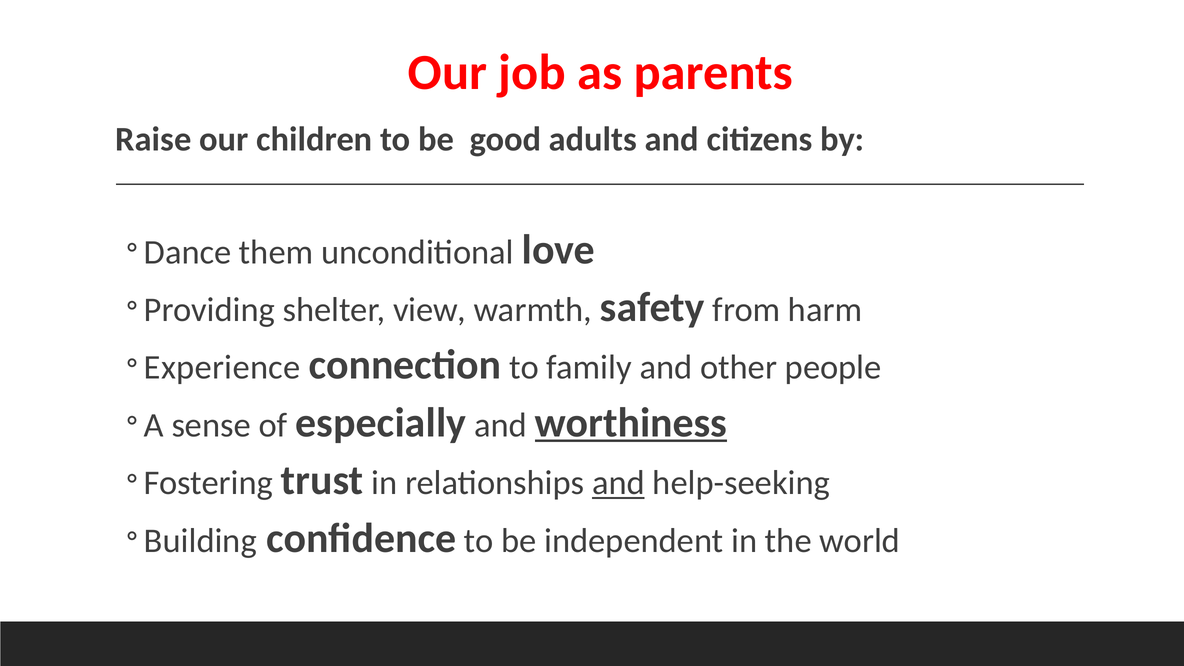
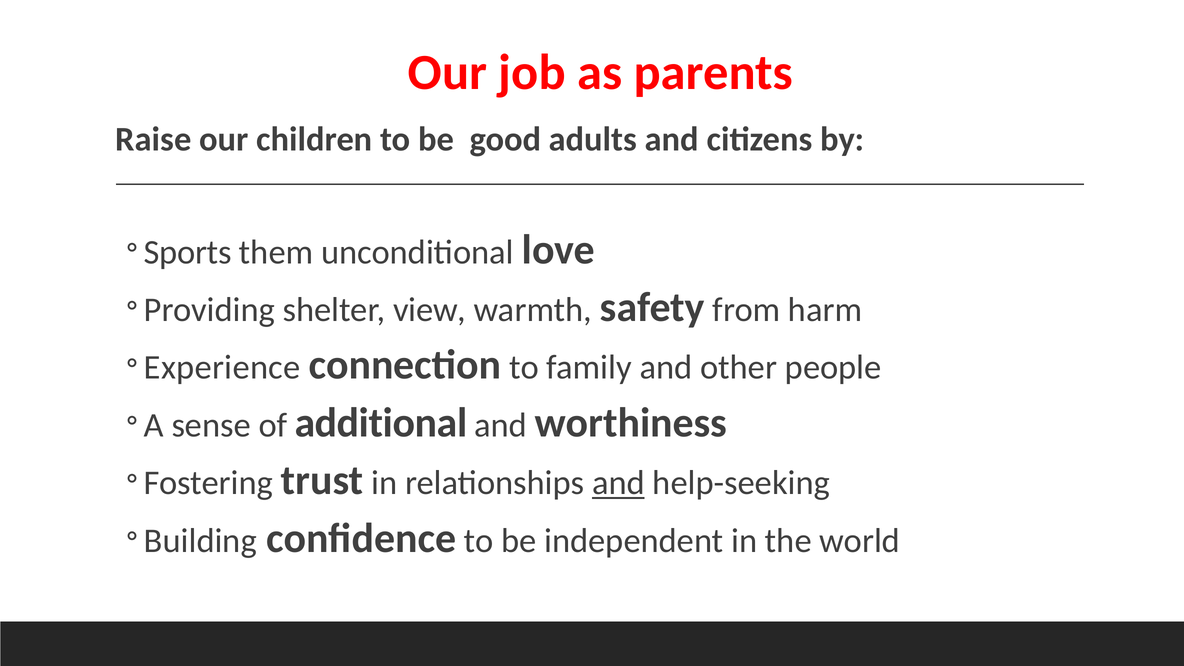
Dance: Dance -> Sports (188, 252)
especially: especially -> additional (381, 423)
worthiness underline: present -> none (631, 423)
